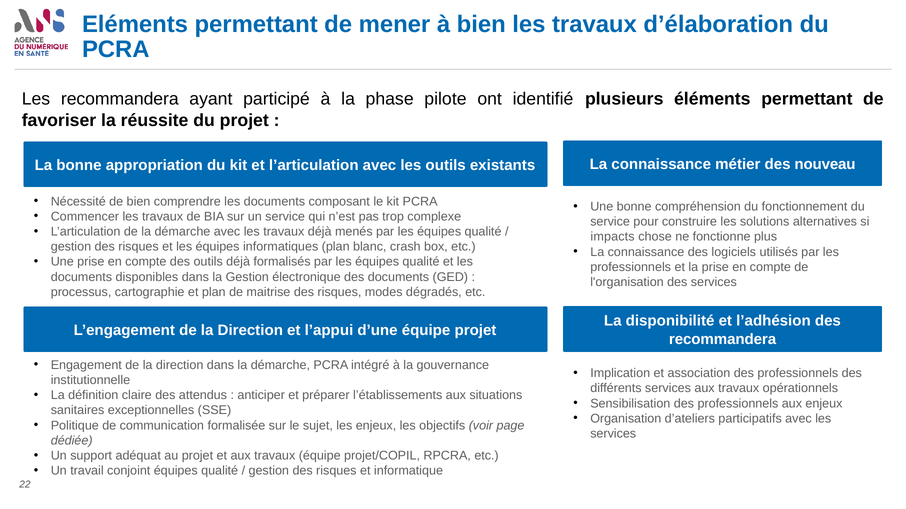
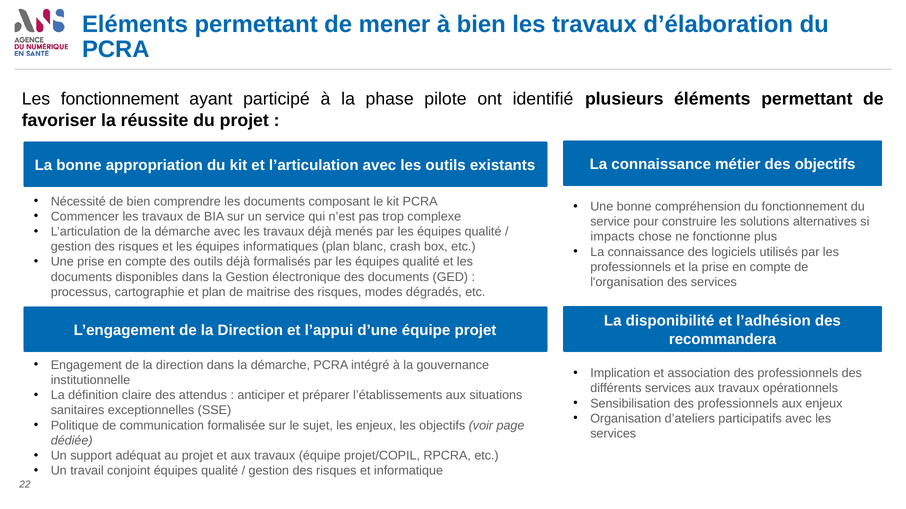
Les recommandera: recommandera -> fonctionnement (120, 99)
des nouveau: nouveau -> objectifs (825, 164)
